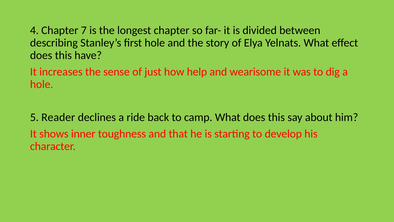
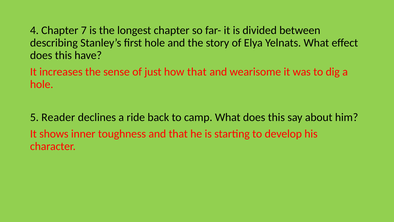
how help: help -> that (197, 72)
